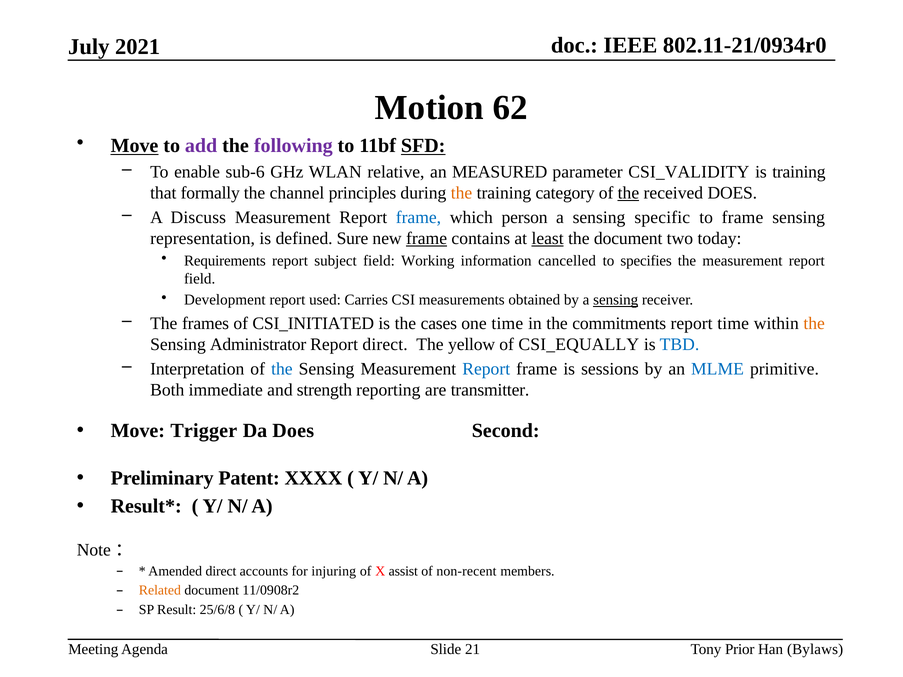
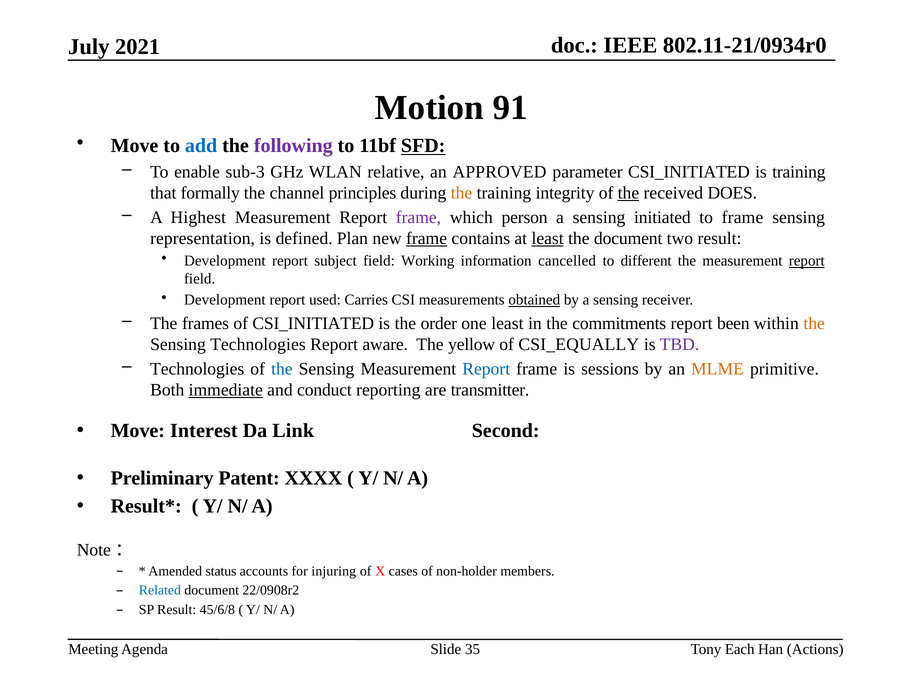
62: 62 -> 91 (510, 108)
Move underline: present -> none (135, 146)
add colour: purple -> blue (201, 146)
sub-6: sub-6 -> sub-3 (245, 172)
MEASURED: MEASURED -> APPROVED (499, 172)
parameter CSI_VALIDITY: CSI_VALIDITY -> CSI_INITIATED (689, 172)
category: category -> integrity (565, 193)
Discuss: Discuss -> Highest (198, 217)
frame colour: blue -> purple (418, 217)
specific: specific -> initiated (662, 217)
Sure: Sure -> Plan (352, 239)
two today: today -> result (719, 239)
Requirements: Requirements -> Development (225, 261)
specifies: specifies -> different (646, 261)
report underline: none -> present (807, 261)
obtained underline: none -> present (534, 300)
sensing underline: present -> none (616, 300)
cases: cases -> order (439, 323)
one time: time -> least (507, 323)
report time: time -> been (733, 323)
Sensing Administrator: Administrator -> Technologies (258, 344)
Report direct: direct -> aware (385, 344)
TBD colour: blue -> purple (680, 344)
Interpretation: Interpretation -> Technologies (197, 369)
MLME colour: blue -> orange (717, 369)
immediate underline: none -> present (226, 390)
strength: strength -> conduct (324, 390)
Trigger: Trigger -> Interest (204, 431)
Da Does: Does -> Link (293, 431)
Amended direct: direct -> status (221, 571)
assist: assist -> cases (403, 571)
non-recent: non-recent -> non-holder (467, 571)
Related colour: orange -> blue (160, 591)
11/0908r2: 11/0908r2 -> 22/0908r2 (271, 591)
25/6/8: 25/6/8 -> 45/6/8 (217, 610)
21: 21 -> 35 (473, 650)
Prior: Prior -> Each (740, 650)
Bylaws: Bylaws -> Actions (815, 650)
